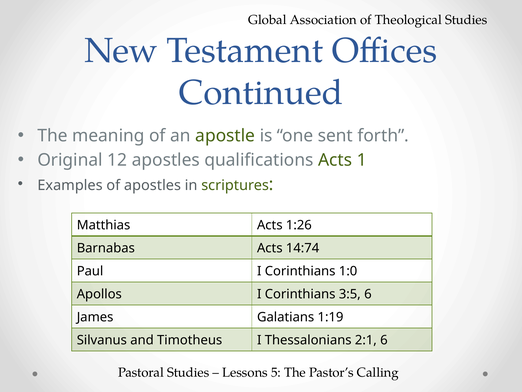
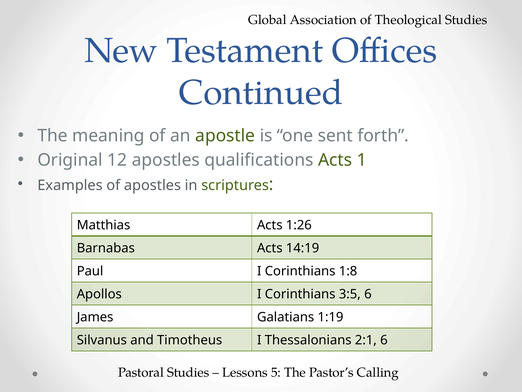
14:74: 14:74 -> 14:19 (303, 248)
1:0: 1:0 -> 1:8 (348, 271)
